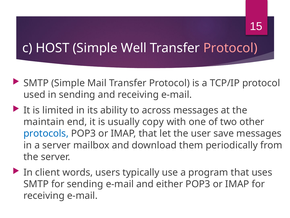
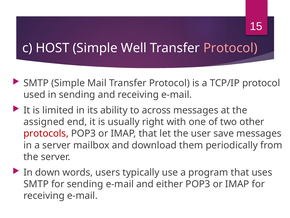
maintain: maintain -> assigned (44, 122)
copy: copy -> right (153, 122)
protocols colour: blue -> red (46, 133)
client: client -> down (48, 172)
